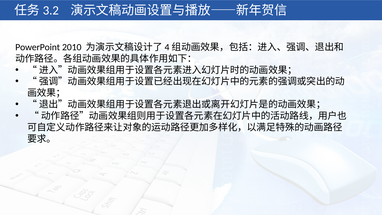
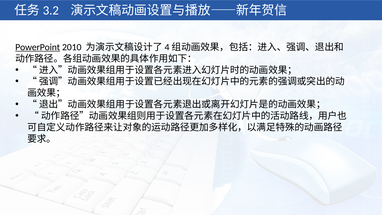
PowerPoint underline: none -> present (38, 47)
